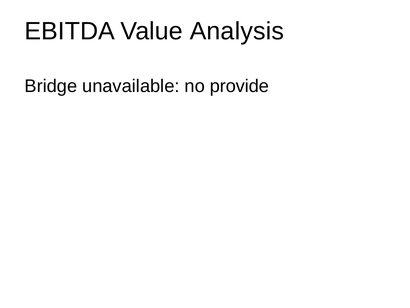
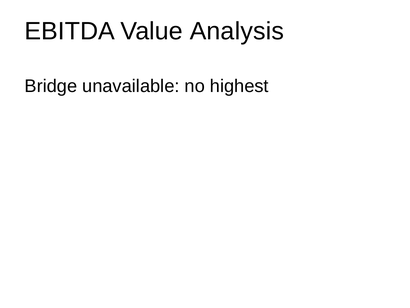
provide: provide -> highest (239, 86)
